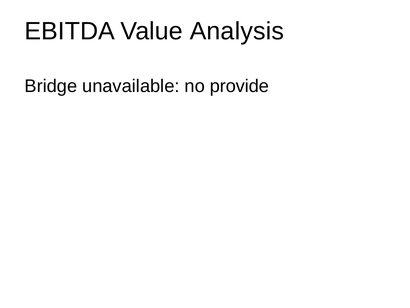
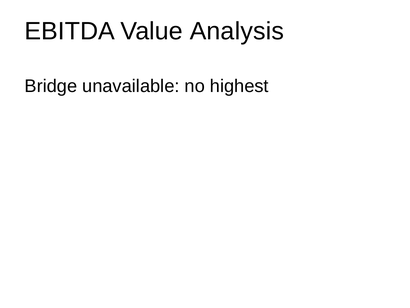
provide: provide -> highest (239, 86)
